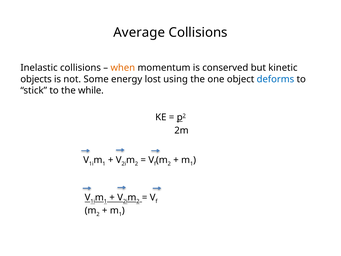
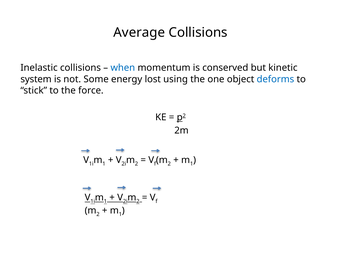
when colour: orange -> blue (123, 68)
objects: objects -> system (36, 79)
while: while -> force (91, 91)
